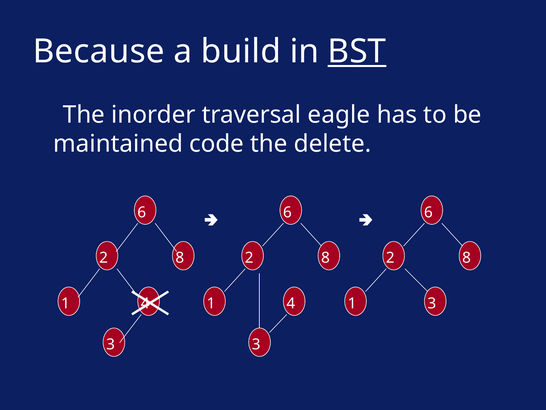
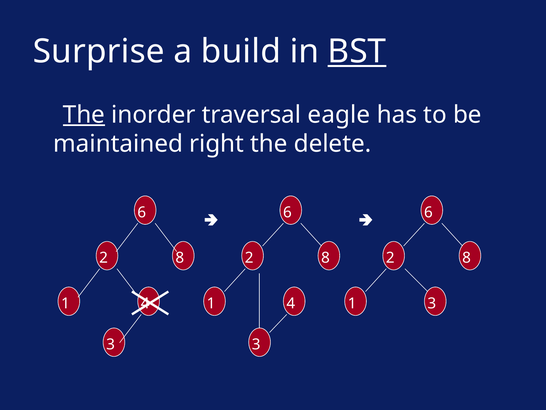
Because: Because -> Surprise (99, 51)
The underline: none -> present (84, 115)
code: code -> right (217, 144)
